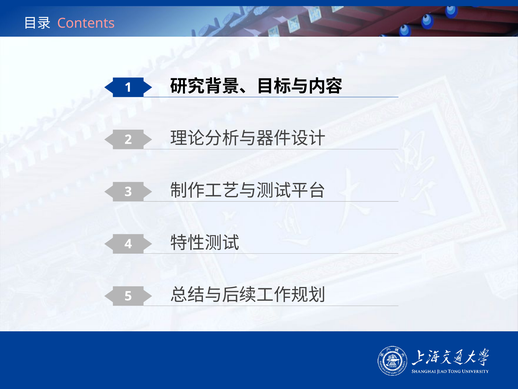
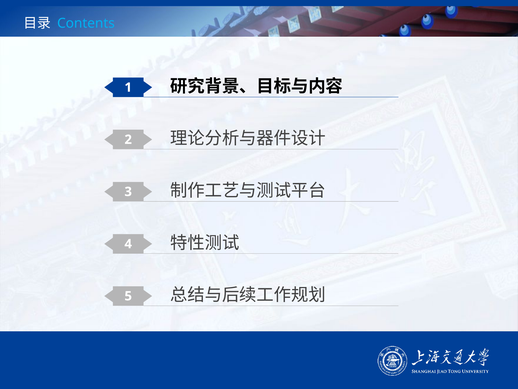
Contents colour: pink -> light blue (86, 23)
